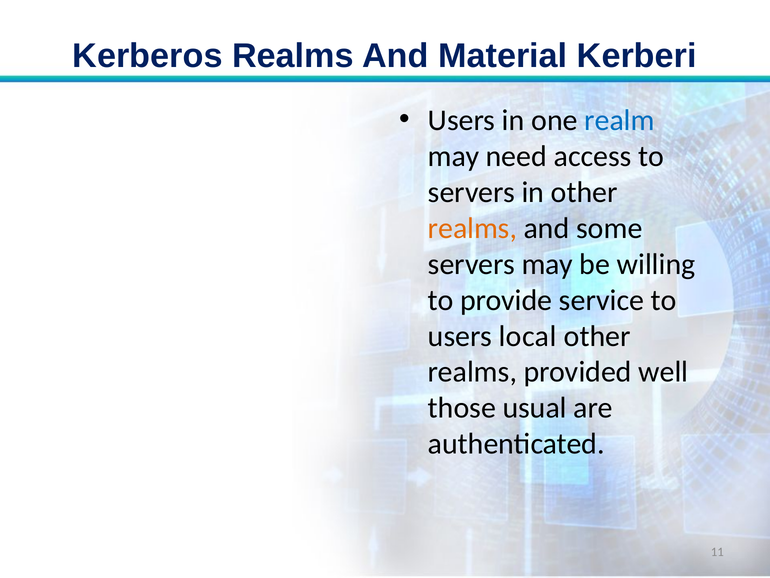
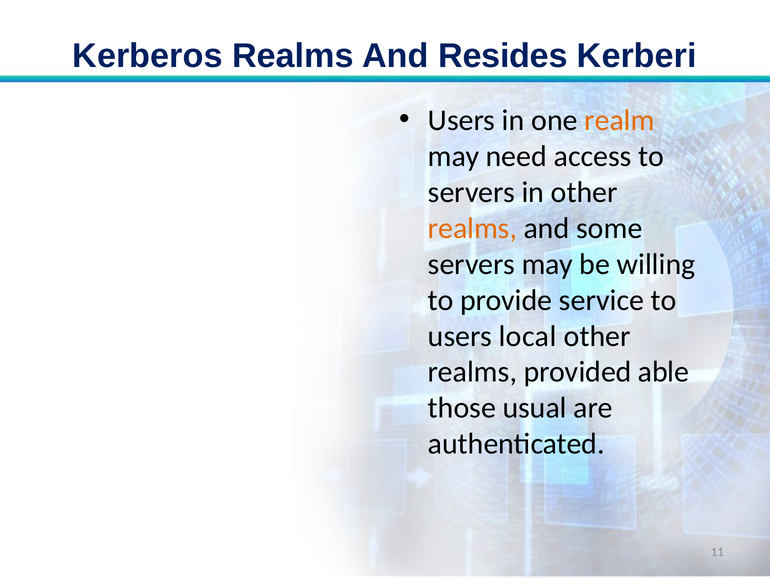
Material: Material -> Resides (503, 56)
realm colour: blue -> orange (619, 120)
well: well -> able (663, 372)
